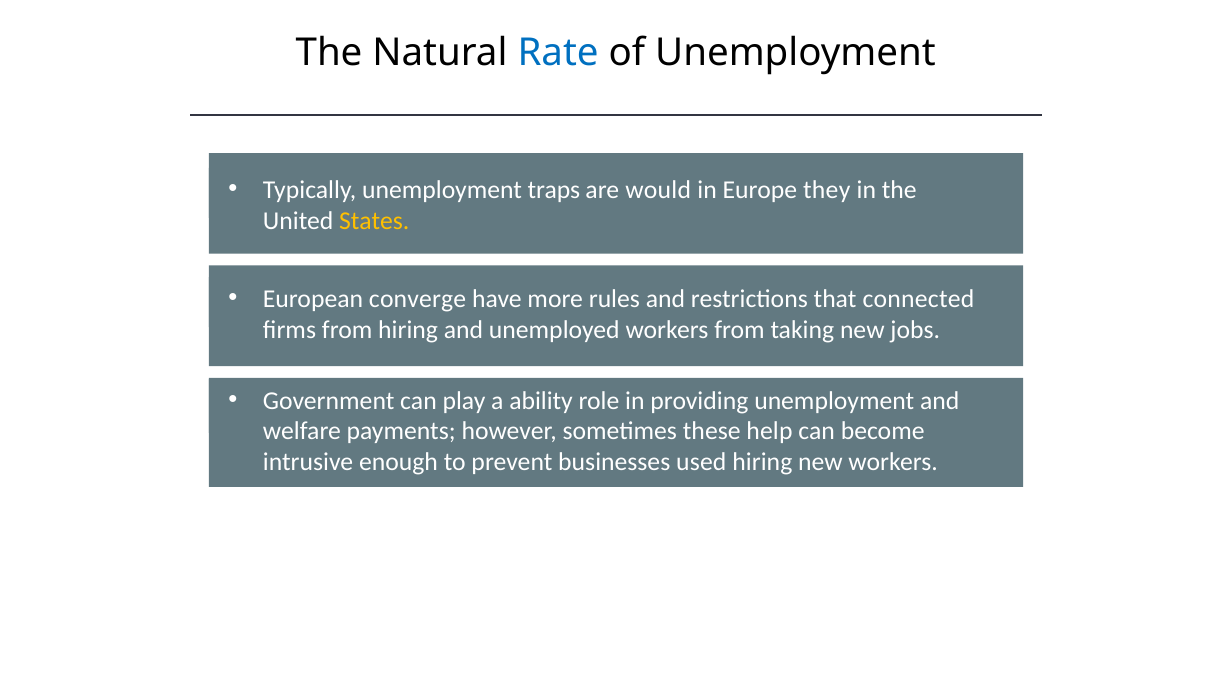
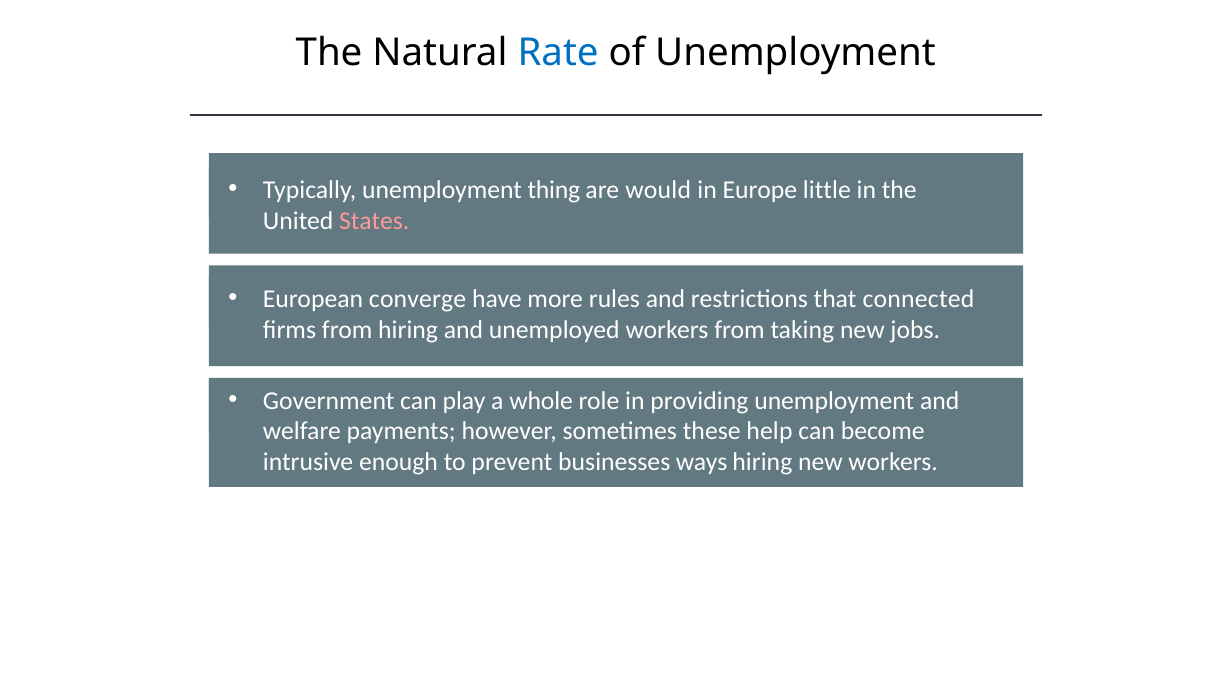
traps: traps -> thing (554, 190)
they: they -> little (827, 190)
States colour: yellow -> pink (374, 221)
ability: ability -> whole (541, 401)
used: used -> ways (702, 462)
